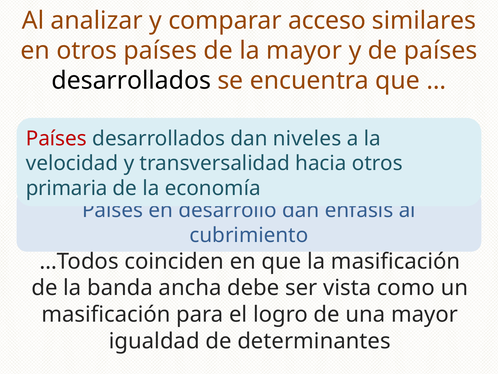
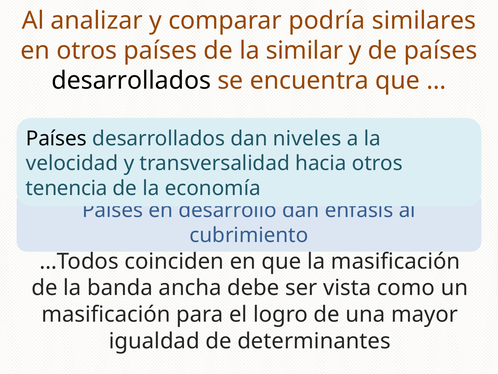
acceso: acceso -> podría (327, 21)
la mayor: mayor -> similar (304, 51)
Países colour: red -> black (56, 138)
primaria: primaria -> tenencia (67, 188)
